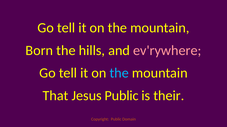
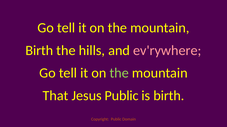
Born: Born -> Birth (39, 51)
the colour: light blue -> light green (119, 73)
is their: their -> birth (169, 96)
